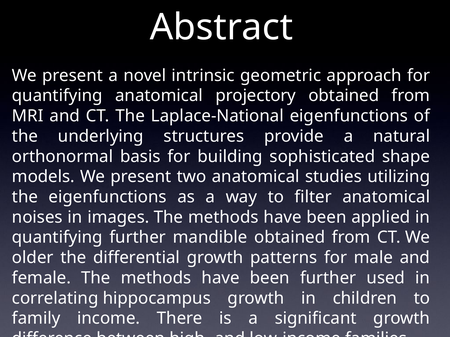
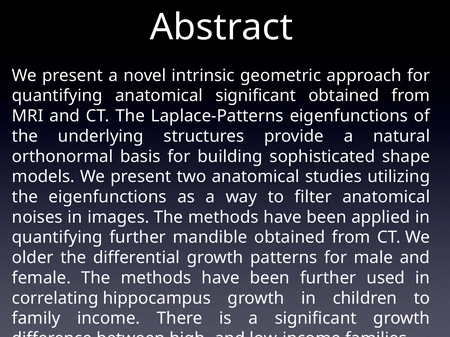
anatomical projectory: projectory -> significant (256, 96)
Laplace-National: Laplace-National -> Laplace-Patterns (217, 116)
